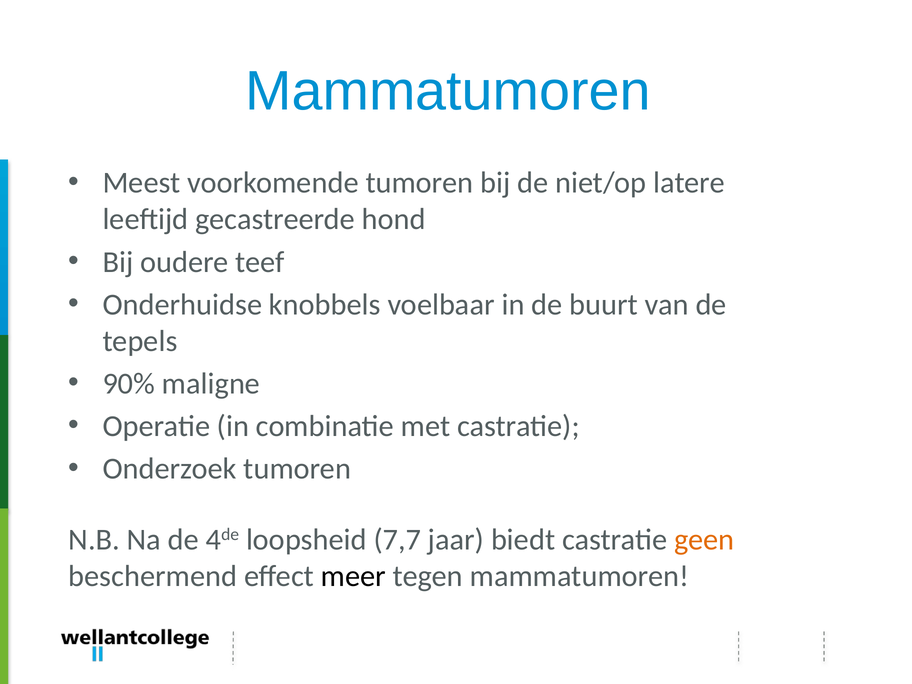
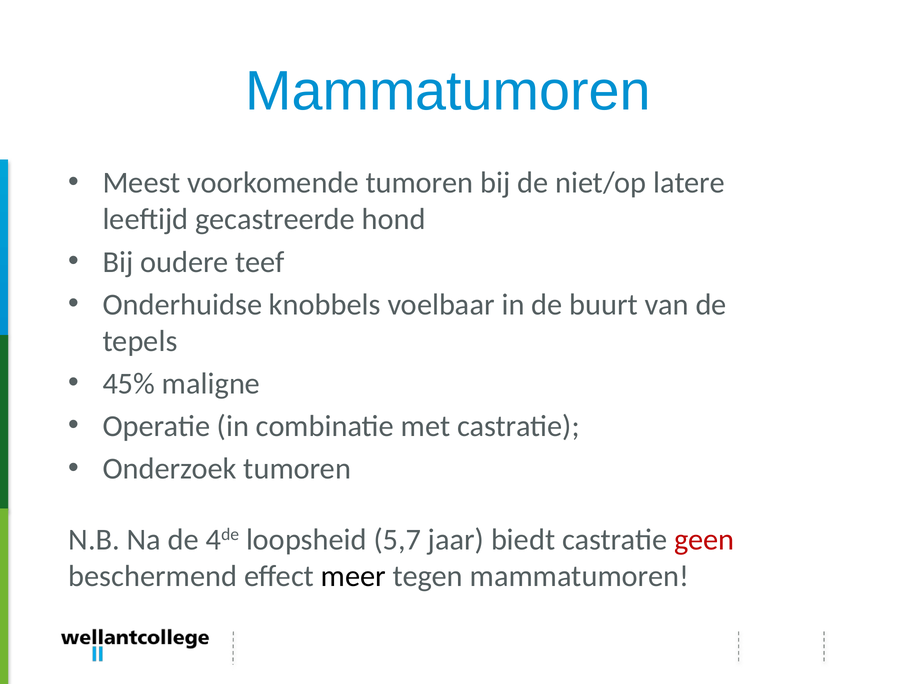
90%: 90% -> 45% (129, 384)
7,7: 7,7 -> 5,7 (397, 540)
geen colour: orange -> red (704, 540)
